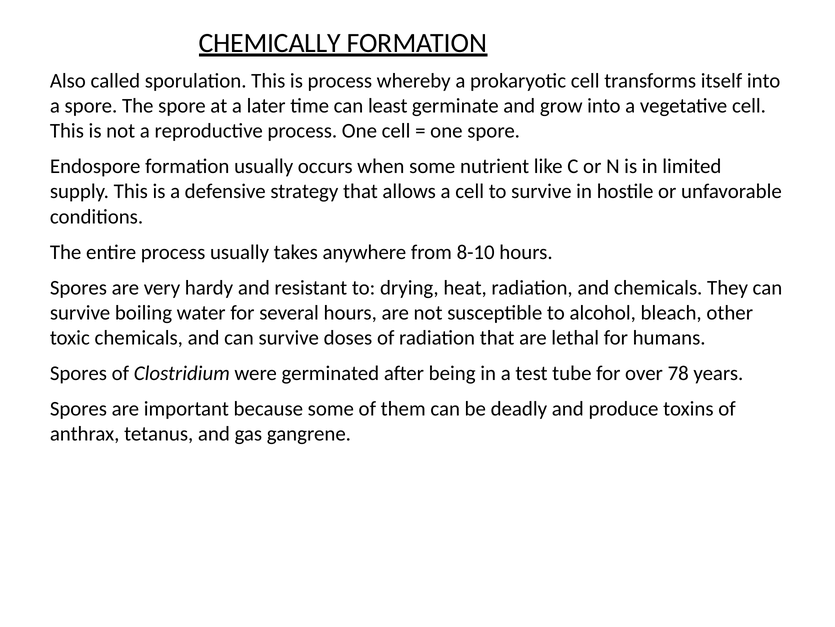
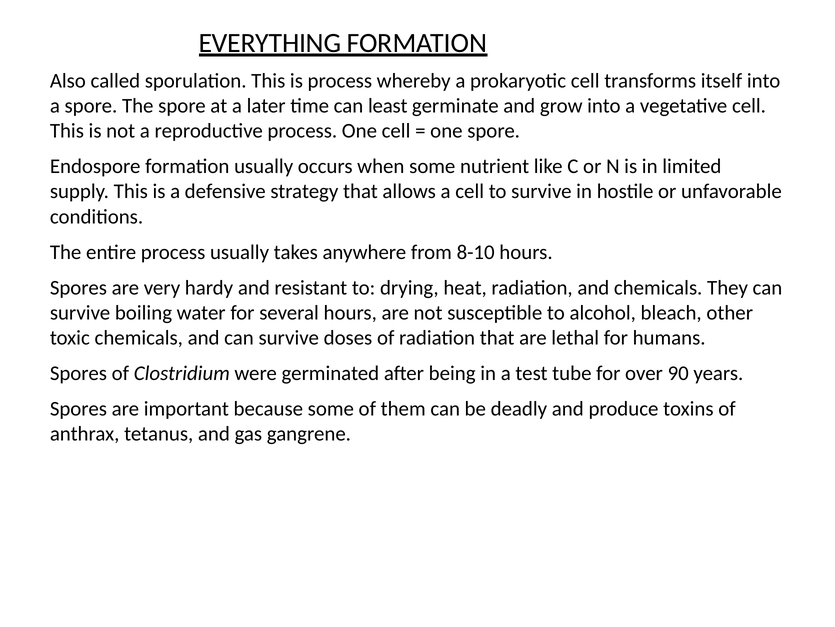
CHEMICALLY: CHEMICALLY -> EVERYTHING (270, 43)
78: 78 -> 90 (678, 373)
